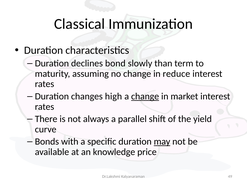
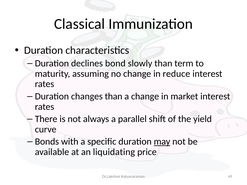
changes high: high -> than (114, 96)
change underline: present -> none (145, 96)
knowledge: knowledge -> liquidating (114, 152)
